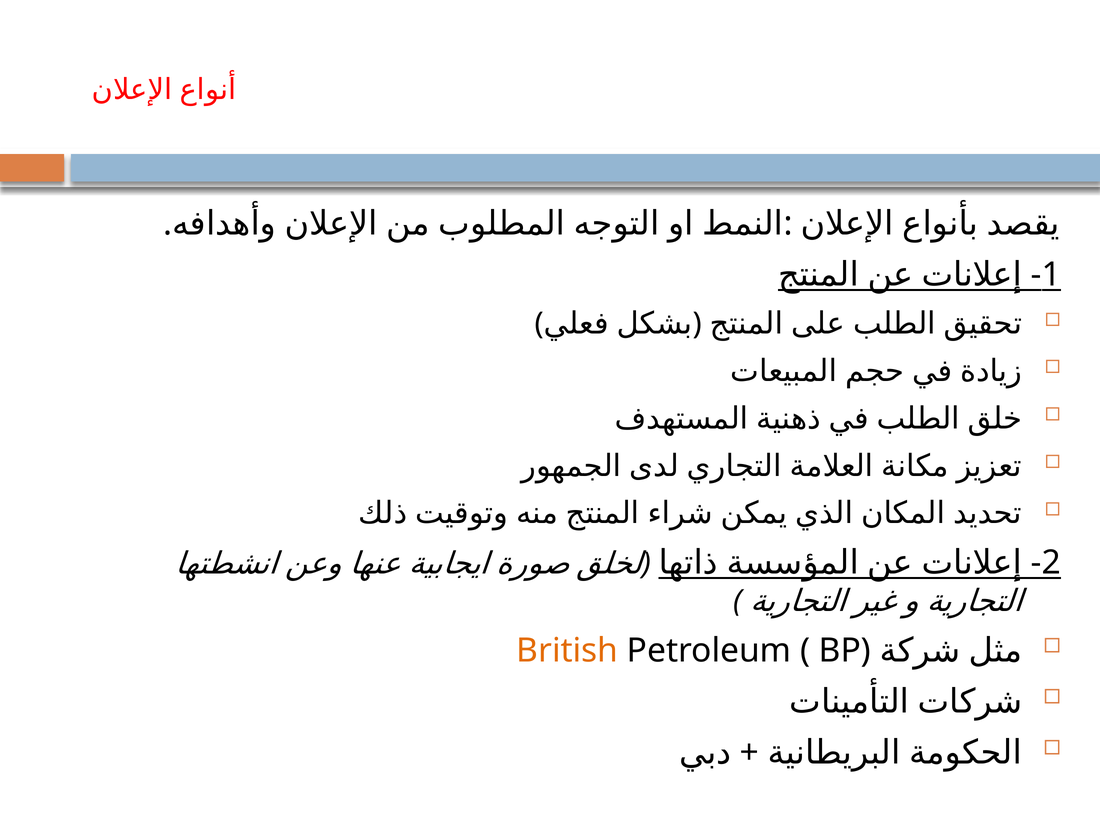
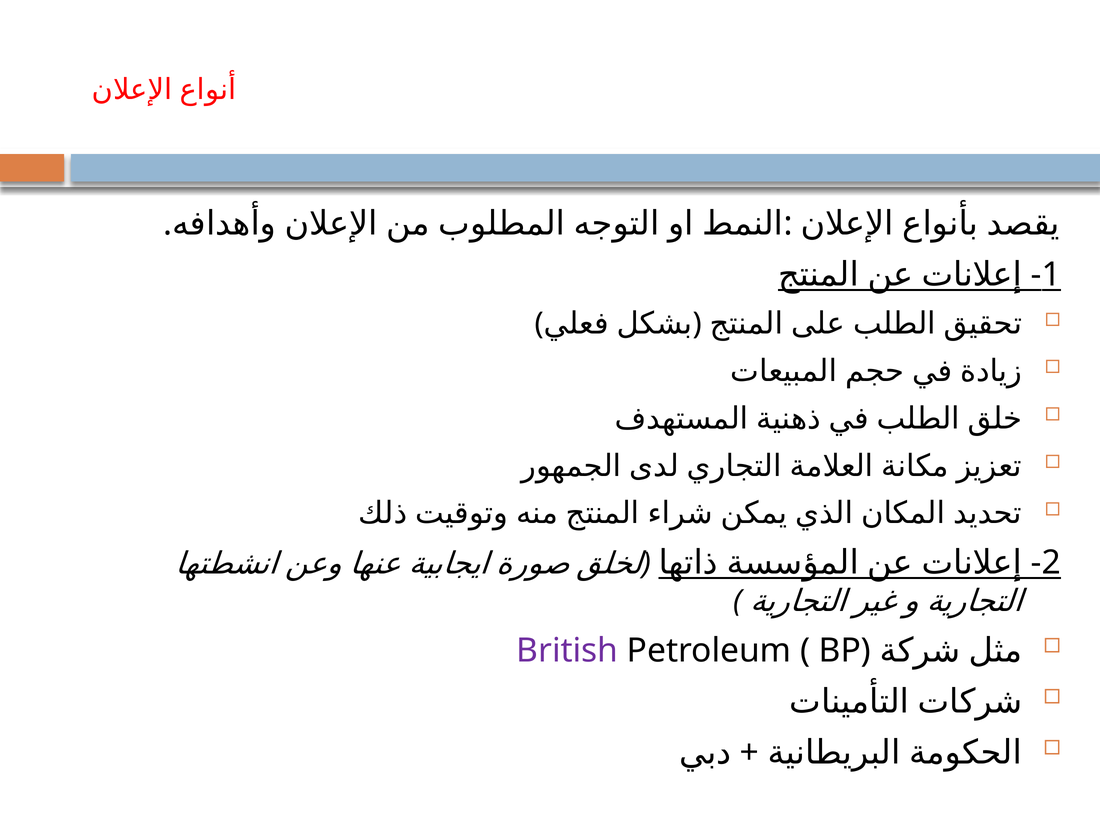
British colour: orange -> purple (567, 650)
